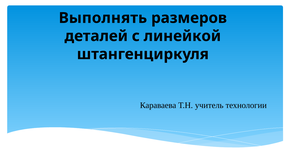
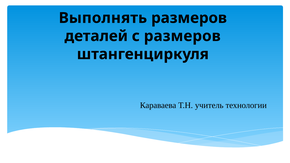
с линейкой: линейкой -> размеров (182, 36)
